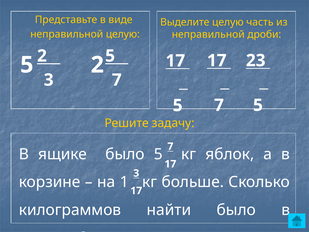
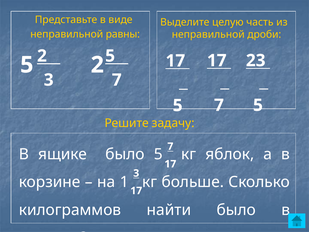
неправильной целую: целую -> равны (123, 34)
